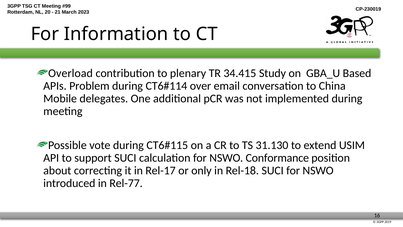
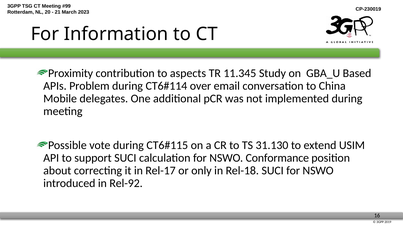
Overload: Overload -> Proximity (71, 73)
plenary: plenary -> aspects (188, 73)
34.415: 34.415 -> 11.345 (240, 73)
Rel-77: Rel-77 -> Rel-92 (126, 183)
